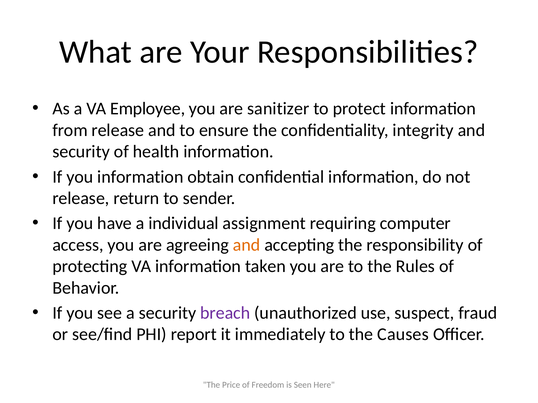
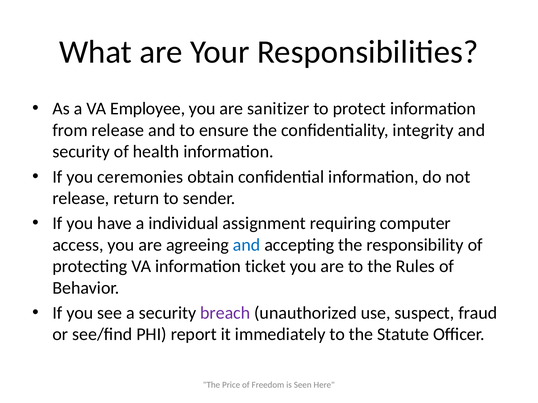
you information: information -> ceremonies (140, 177)
and colour: orange -> blue (247, 245)
taken: taken -> ticket (265, 267)
Causes: Causes -> Statute (403, 335)
